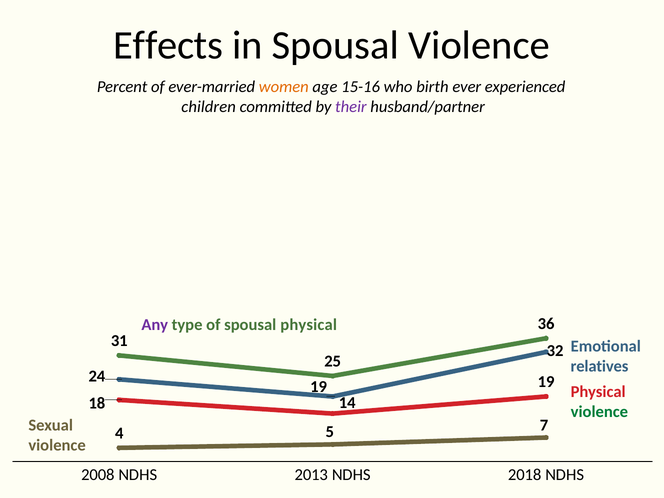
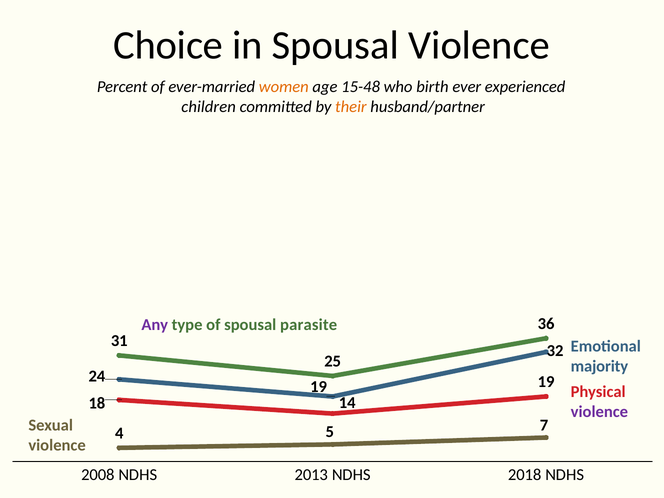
Effects: Effects -> Choice (168, 45)
15-16: 15-16 -> 15-48 (361, 87)
their colour: purple -> orange (351, 107)
spousal physical: physical -> parasite (309, 325)
relatives: relatives -> majority (599, 366)
violence colour: green -> purple (599, 412)
